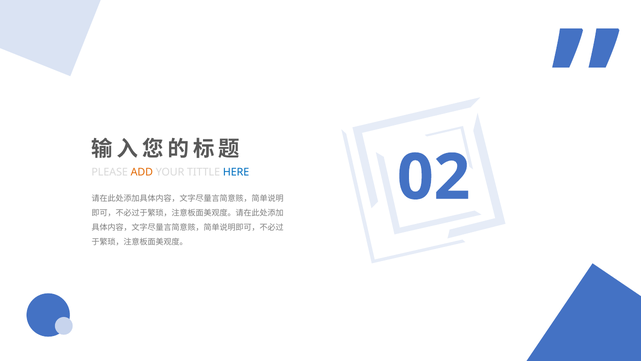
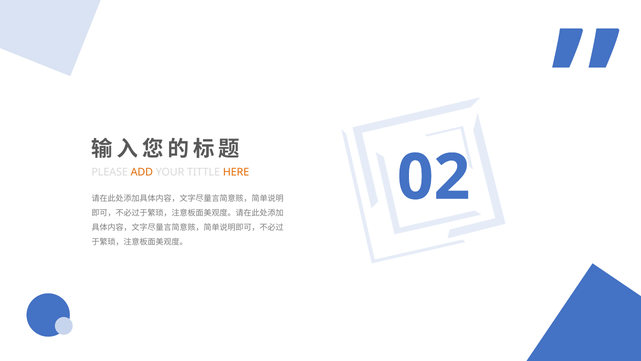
HERE colour: blue -> orange (236, 172)
